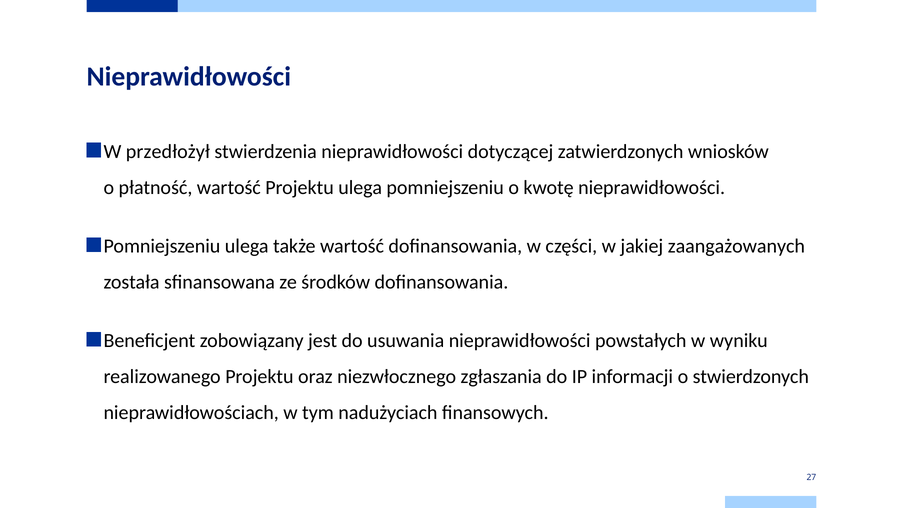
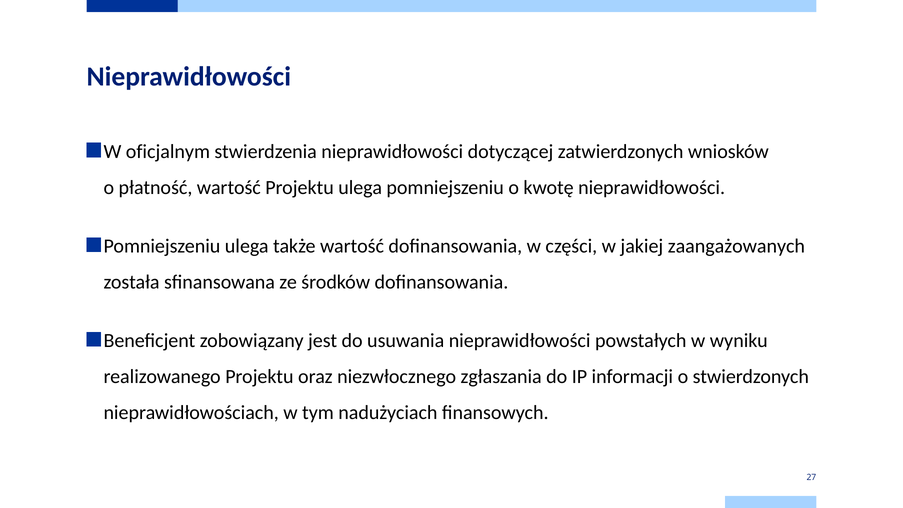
przedłożył: przedłożył -> oficjalnym (168, 151)
